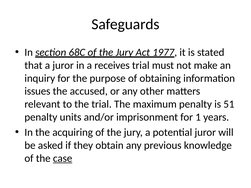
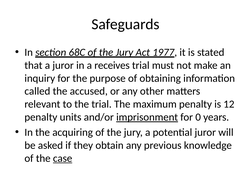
issues: issues -> called (37, 91)
51: 51 -> 12 (229, 104)
imprisonment underline: none -> present (147, 117)
1: 1 -> 0 (198, 117)
